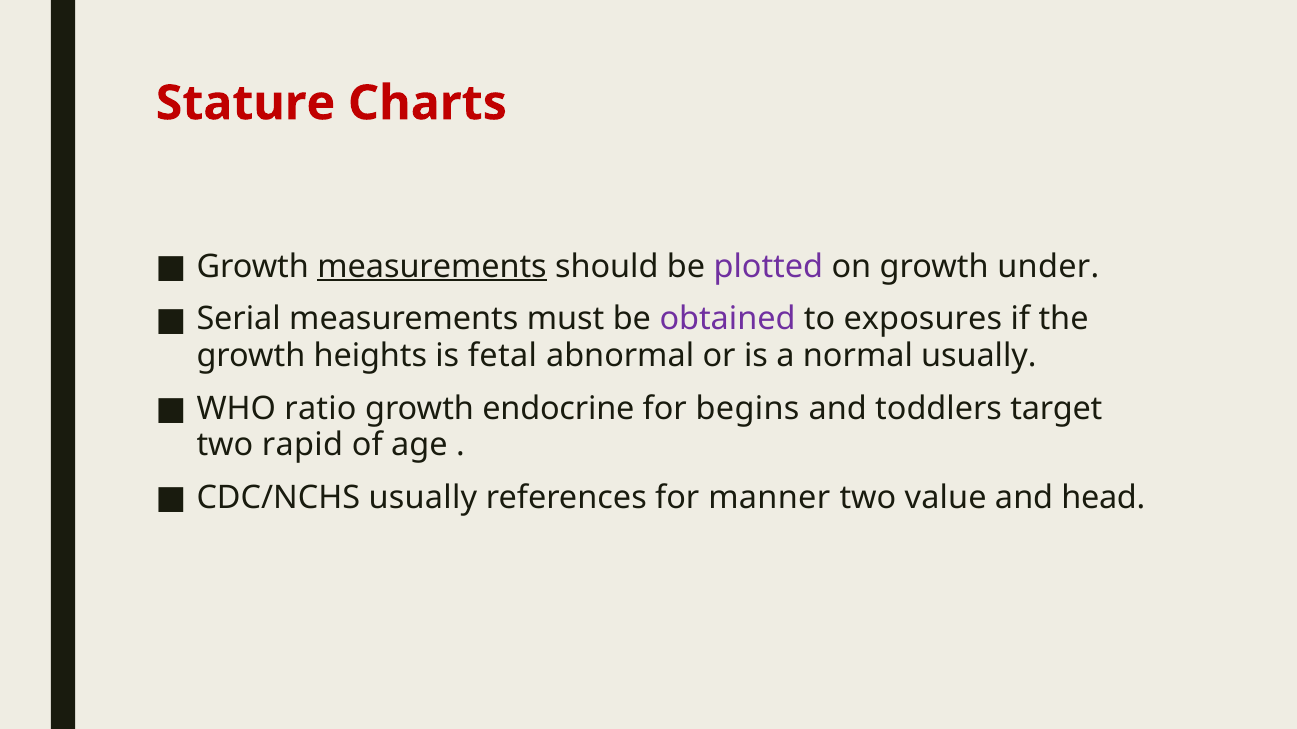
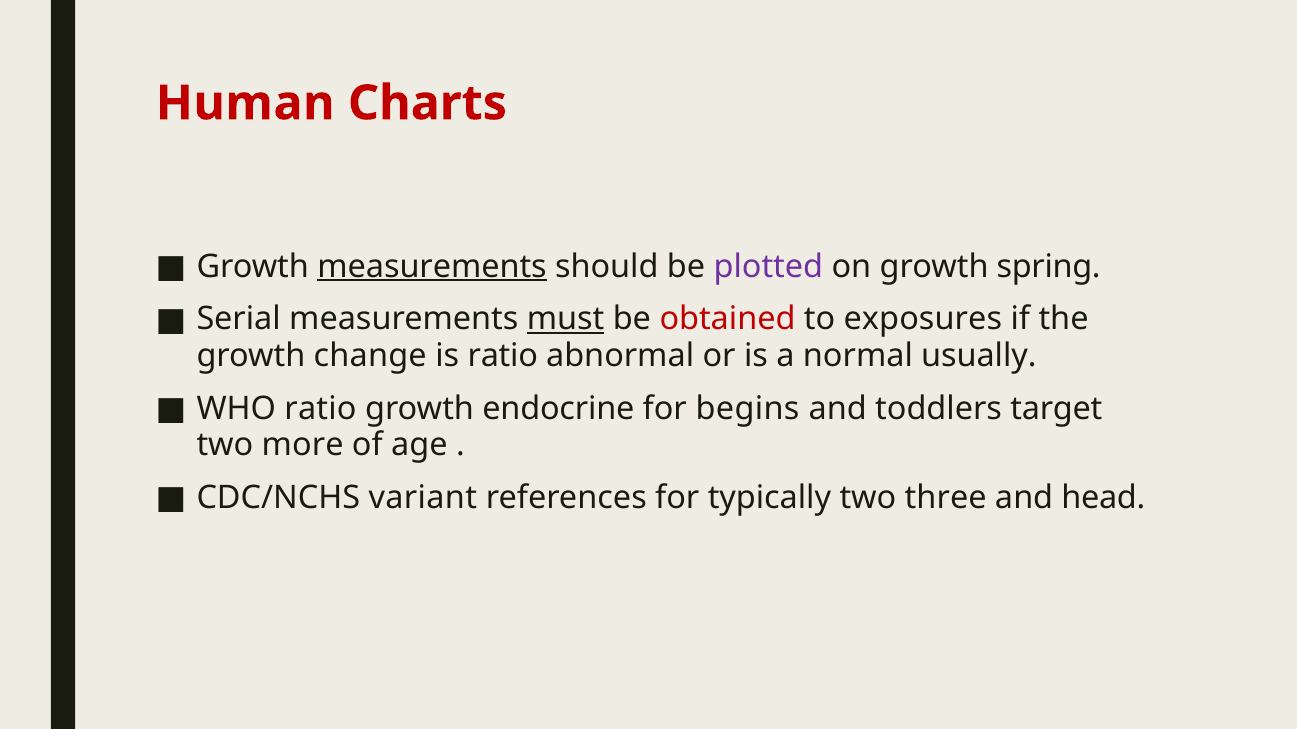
Stature: Stature -> Human (245, 103)
under: under -> spring (1049, 267)
must underline: none -> present (566, 319)
obtained colour: purple -> red (728, 319)
heights: heights -> change (370, 356)
is fetal: fetal -> ratio (503, 356)
rapid: rapid -> more (303, 445)
CDC/NCHS usually: usually -> variant (423, 498)
manner: manner -> typically (769, 498)
value: value -> three (946, 498)
